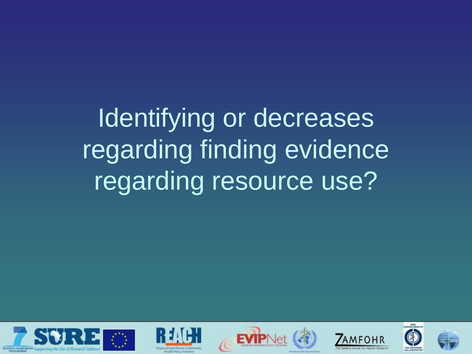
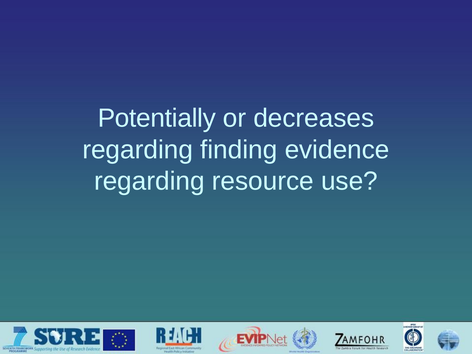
Identifying: Identifying -> Potentially (157, 118)
